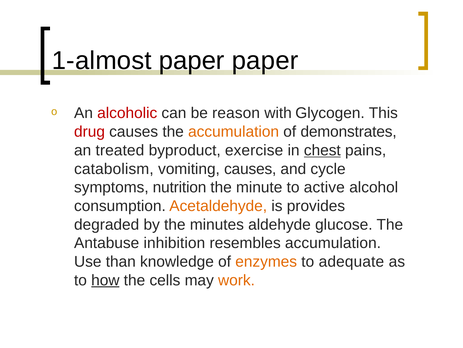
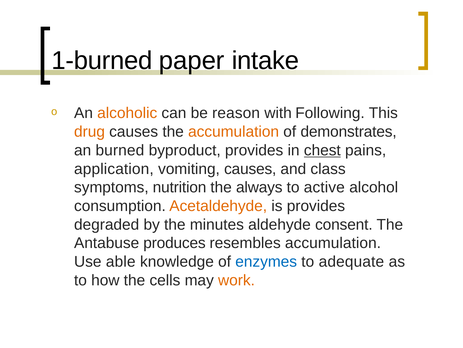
1-almost: 1-almost -> 1-burned (102, 60)
paper paper: paper -> intake (265, 60)
alcoholic colour: red -> orange (127, 113)
Glycogen: Glycogen -> Following (330, 113)
drug colour: red -> orange (90, 131)
treated: treated -> burned (120, 150)
byproduct exercise: exercise -> provides (254, 150)
catabolism: catabolism -> application (114, 169)
cycle: cycle -> class (328, 169)
minute: minute -> always (259, 187)
glucose: glucose -> consent (344, 224)
inhibition: inhibition -> produces (174, 243)
than: than -> able (121, 261)
enzymes colour: orange -> blue (266, 261)
how underline: present -> none (105, 280)
